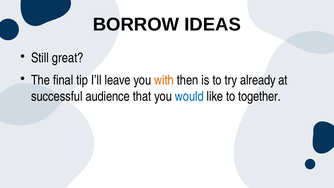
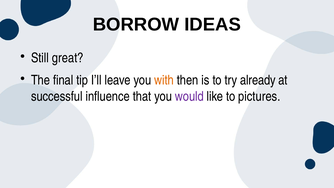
audience: audience -> influence (108, 96)
would colour: blue -> purple (189, 96)
together: together -> pictures (259, 96)
